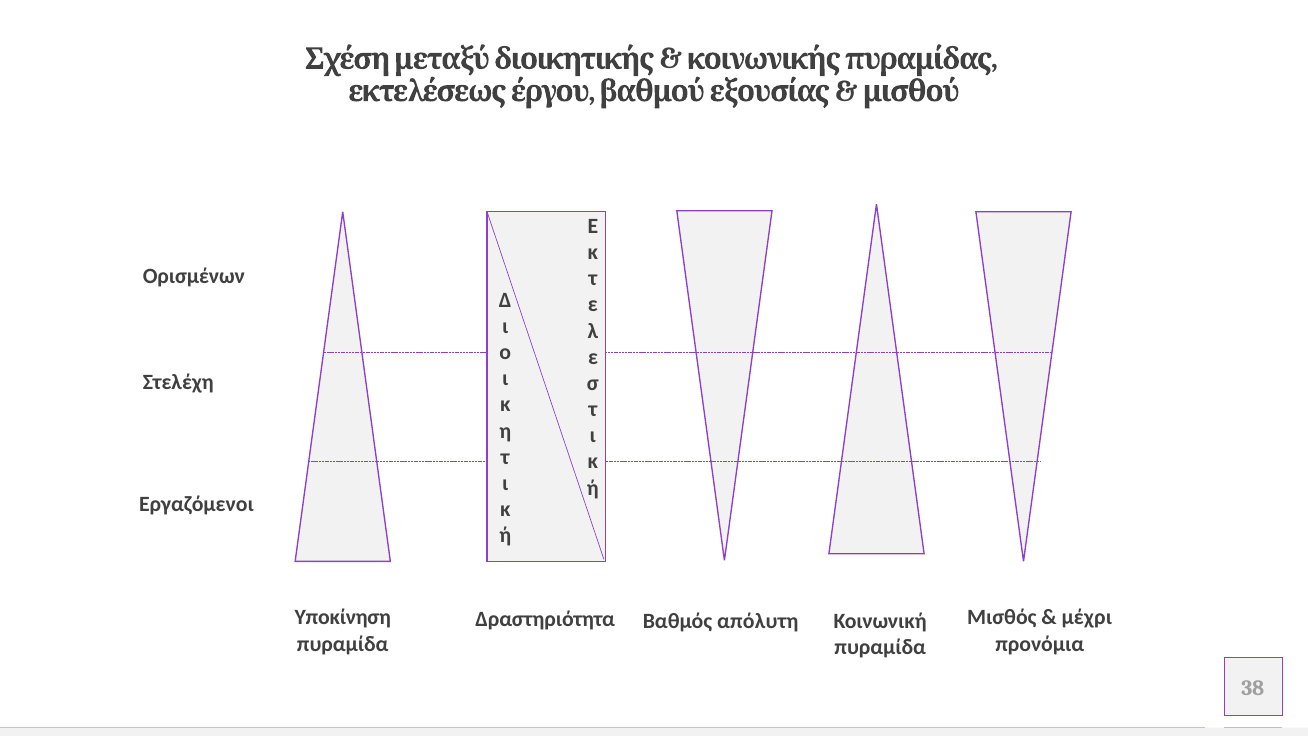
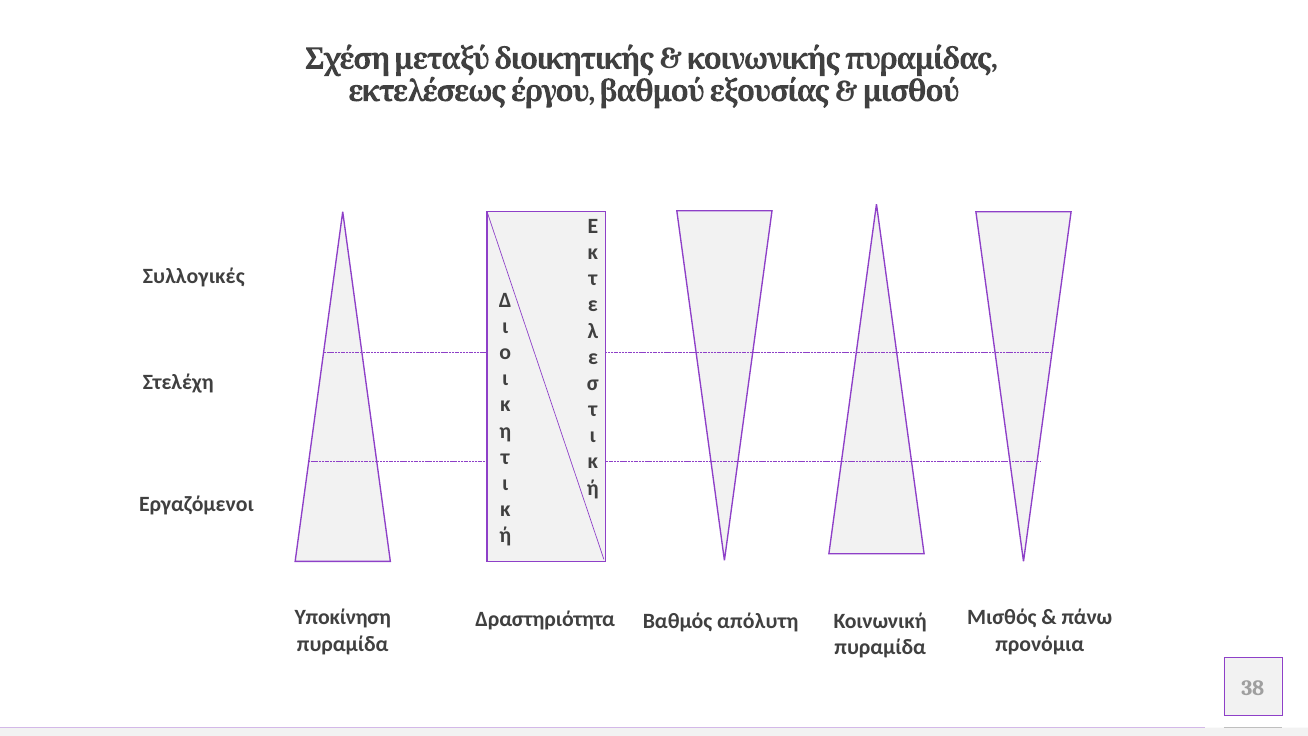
Ορισμένων: Ορισμένων -> Συλλογικές (194, 276)
μέχρι: μέχρι -> πάνω (1087, 617)
